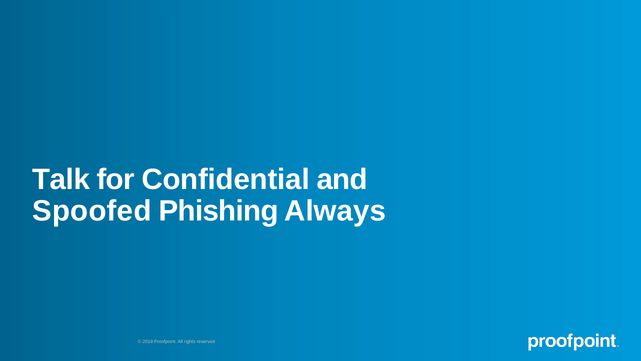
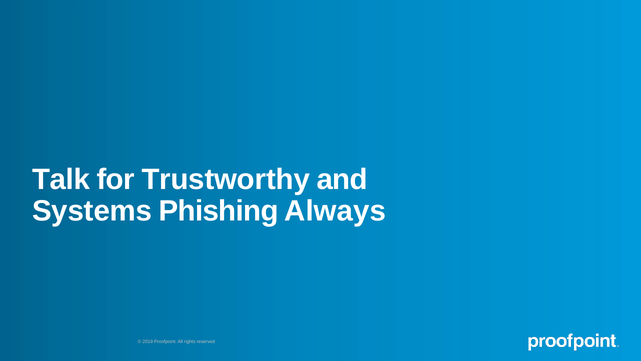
Confidential: Confidential -> Trustworthy (226, 179)
Spoofed: Spoofed -> Systems (92, 211)
